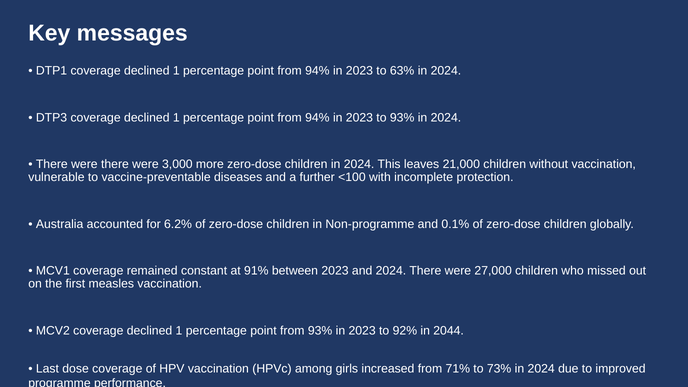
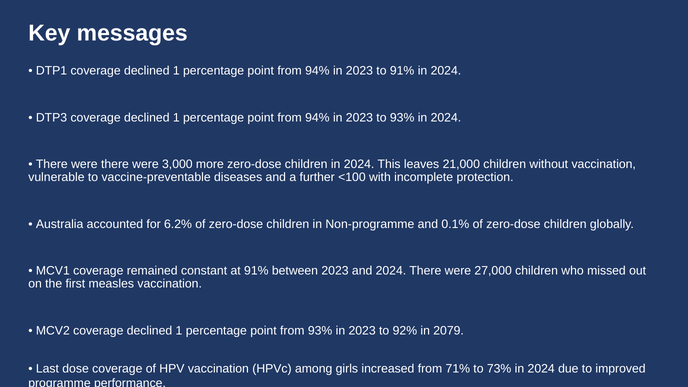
to 63%: 63% -> 91% (402, 71)
2044: 2044 -> 2079 (449, 331)
